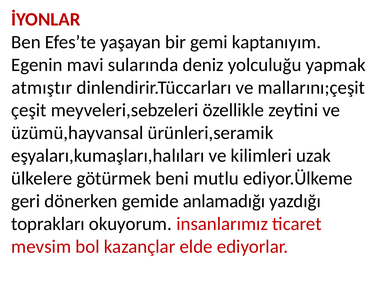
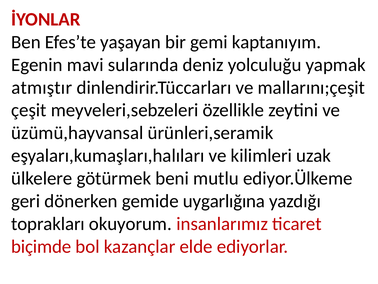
anlamadığı: anlamadığı -> uygarlığına (224, 201)
mevsim: mevsim -> biçimde (41, 246)
